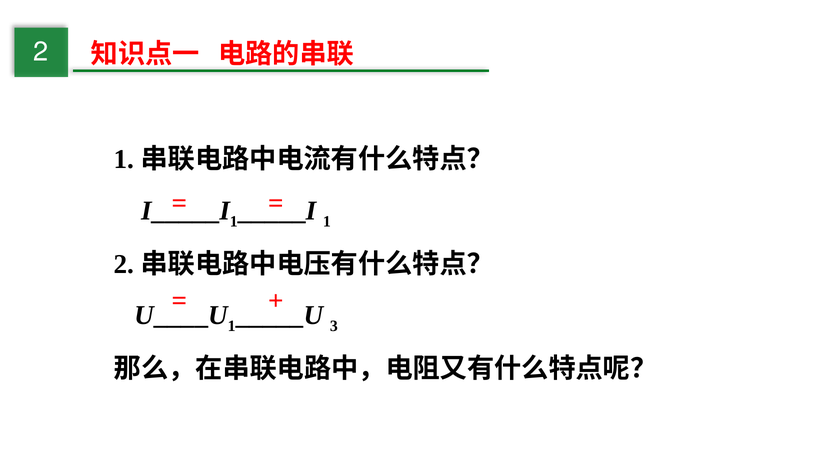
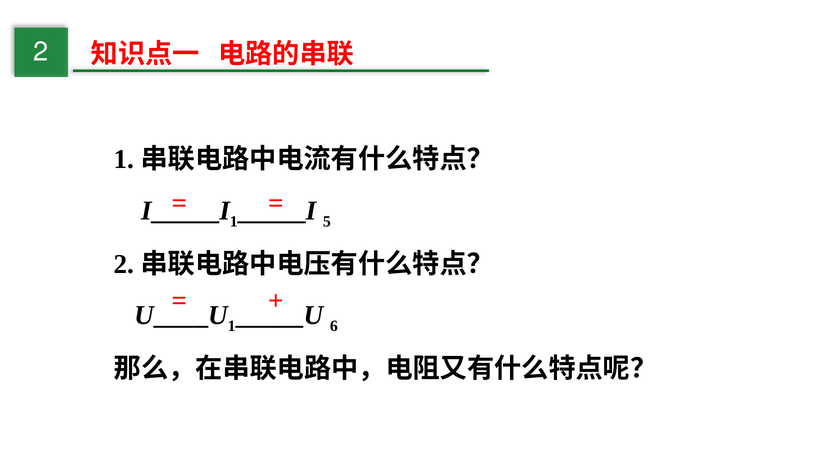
1: 1 -> 5 (327, 221)
3: 3 -> 6 (334, 326)
